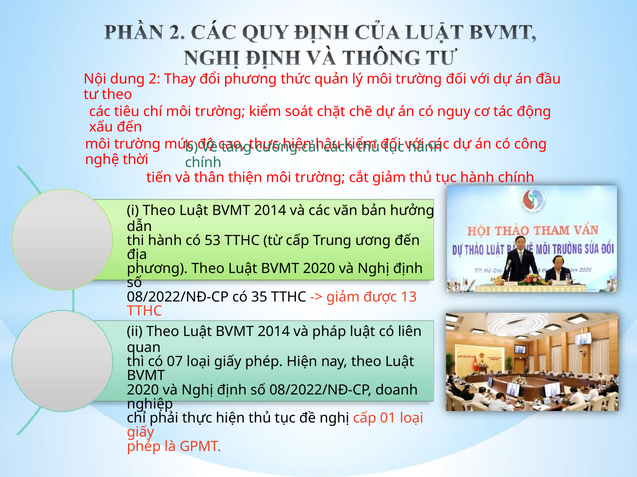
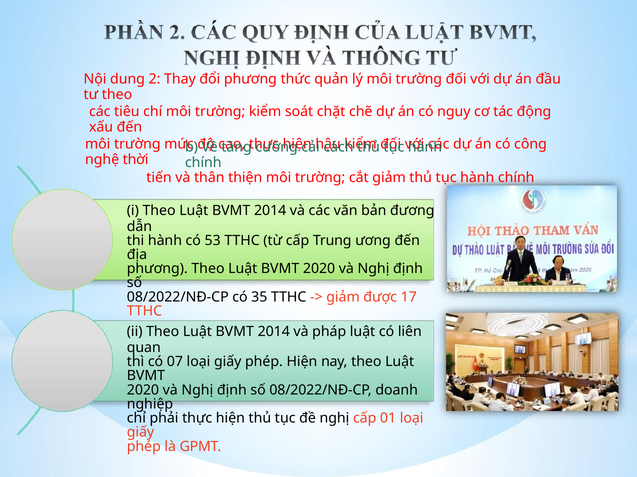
hưởng: hưởng -> đương (412, 211)
13: 13 -> 17 (409, 297)
